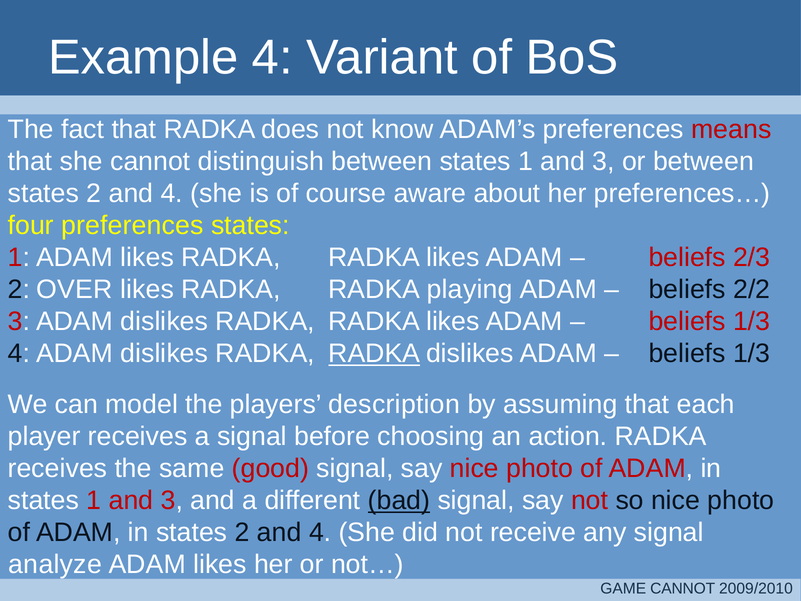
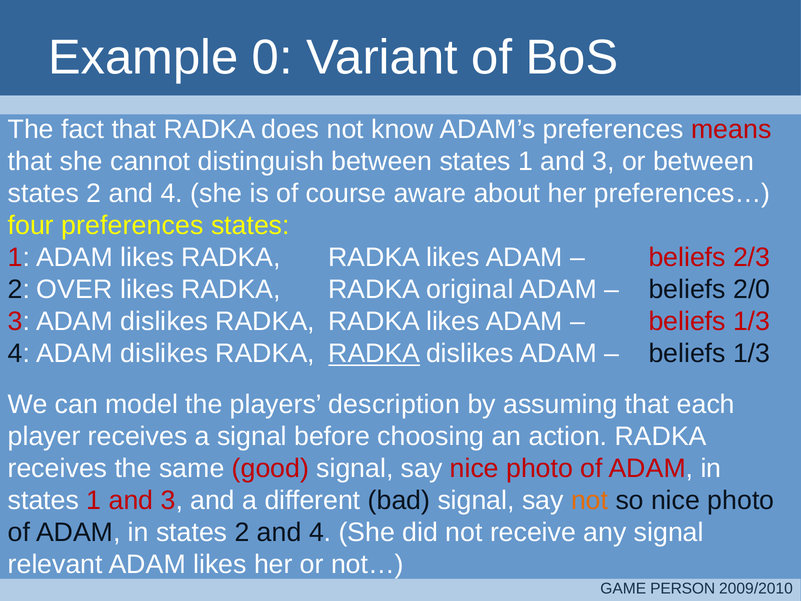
Example 4: 4 -> 0 (272, 58)
playing: playing -> original (470, 289)
2/2: 2/2 -> 2/0 (752, 289)
bad underline: present -> none (399, 500)
not colour: red -> orange (590, 500)
analyze: analyze -> relevant (55, 564)
GAME CANNOT: CANNOT -> PERSON (683, 589)
